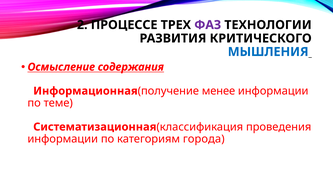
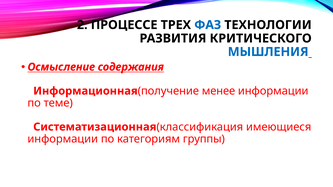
ФАЗ colour: purple -> blue (208, 25)
проведения: проведения -> имеющиеся (279, 127)
города: города -> группы (204, 139)
